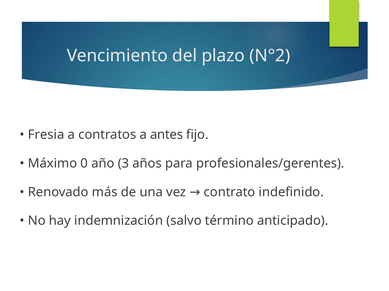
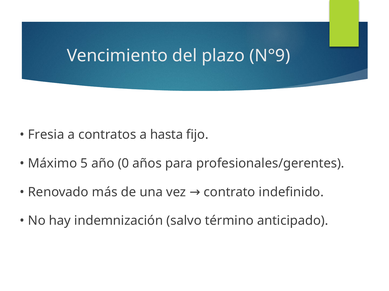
N°2: N°2 -> N°9 (270, 56)
antes: antes -> hasta (167, 135)
0: 0 -> 5 (84, 164)
3: 3 -> 0 (123, 164)
